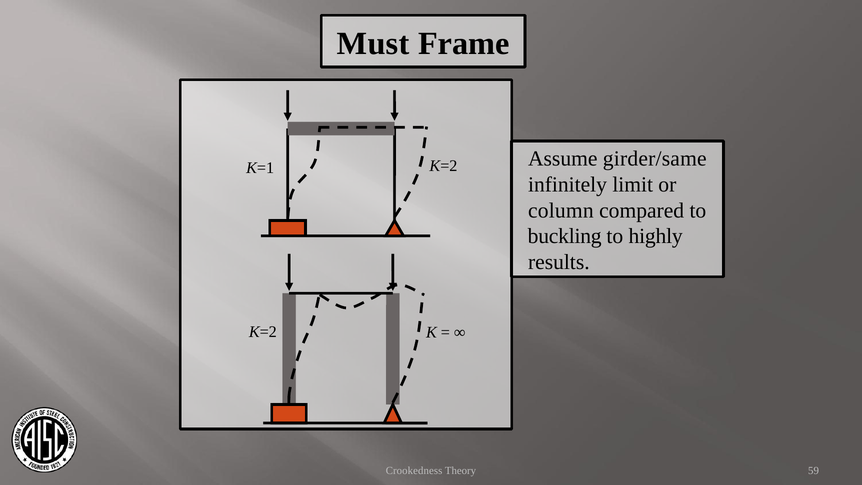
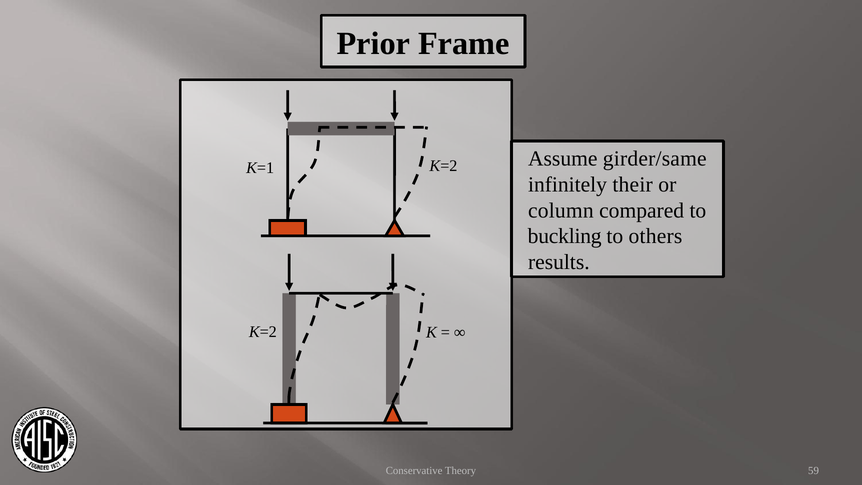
Must: Must -> Prior (373, 43)
limit: limit -> their (633, 185)
highly: highly -> others (655, 236)
Crookedness: Crookedness -> Conservative (414, 471)
